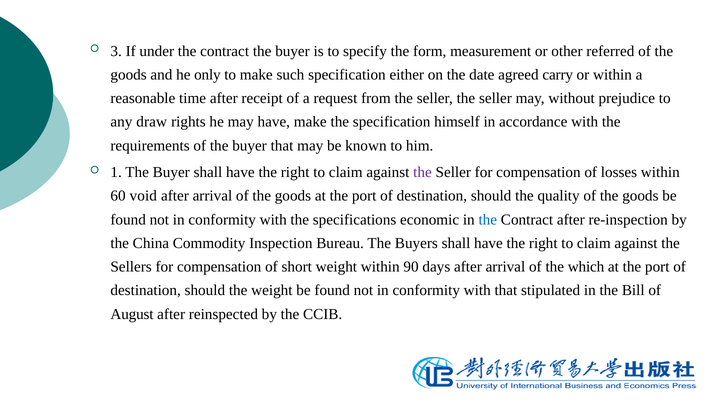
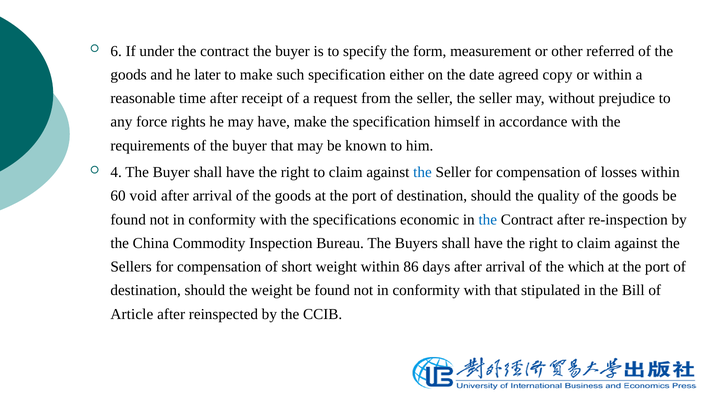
3: 3 -> 6 (116, 51)
only: only -> later (207, 75)
carry: carry -> copy (558, 75)
draw: draw -> force (152, 122)
1: 1 -> 4 (116, 172)
the colour: purple -> blue (422, 172)
90: 90 -> 86 (411, 267)
August: August -> Article (132, 314)
